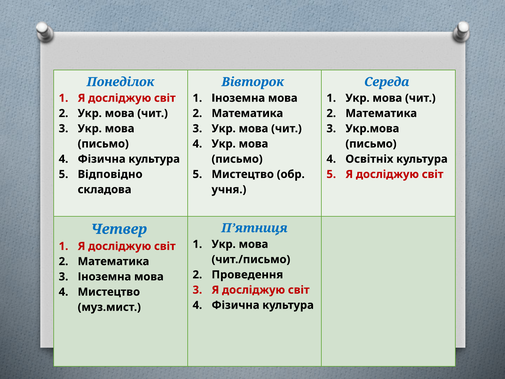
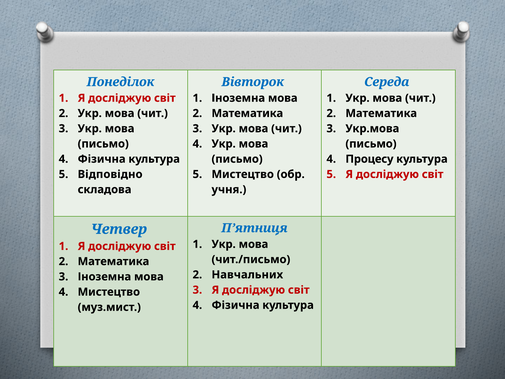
Освітніх: Освітніх -> Процесу (369, 159)
Проведення: Проведення -> Навчальних (247, 275)
